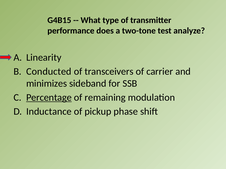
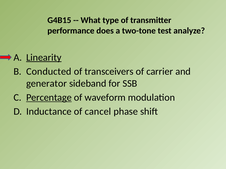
Linearity underline: none -> present (44, 58)
minimizes: minimizes -> generator (47, 84)
remaining: remaining -> waveform (105, 98)
pickup: pickup -> cancel (98, 112)
